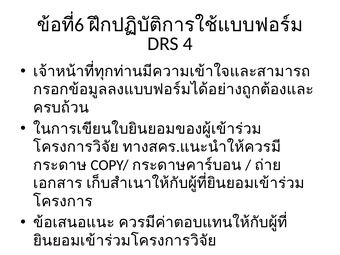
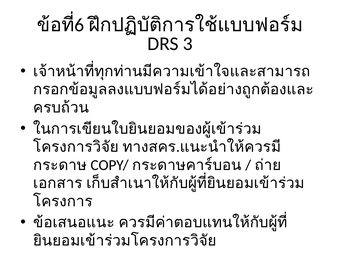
4: 4 -> 3 (188, 44)
